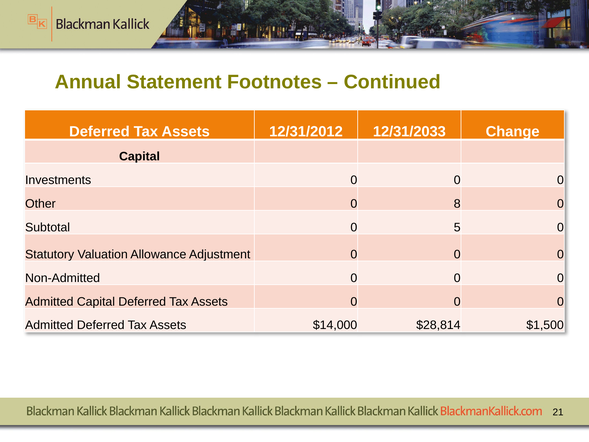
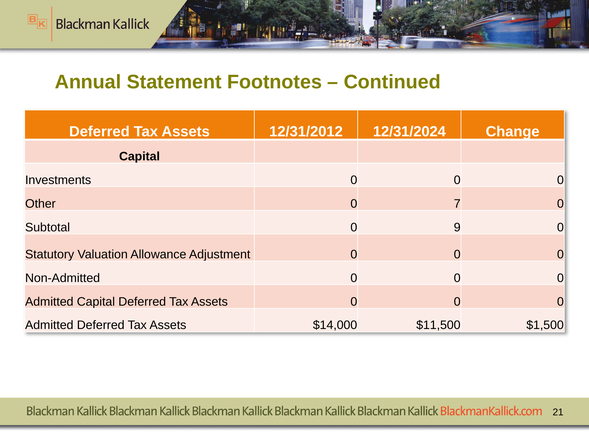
12/31/2033: 12/31/2033 -> 12/31/2024 (409, 132)
8: 8 -> 7 (457, 204)
5: 5 -> 9 (457, 227)
$28,814: $28,814 -> $11,500 (438, 325)
